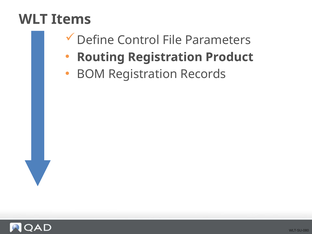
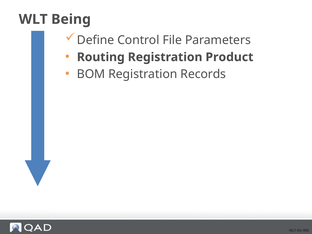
Items: Items -> Being (71, 19)
